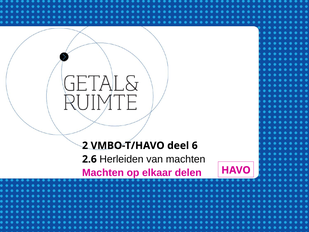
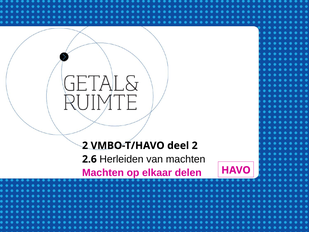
deel 6: 6 -> 2 (195, 145)
